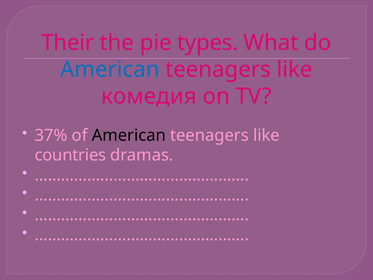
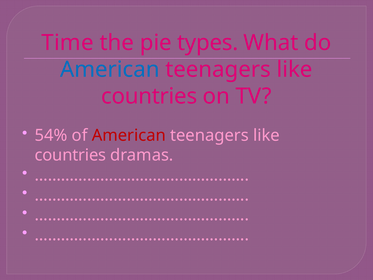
Their: Their -> Time (67, 43)
комедия: комедия -> countries (149, 96)
37%: 37% -> 54% (51, 135)
American colour: black -> red (129, 135)
